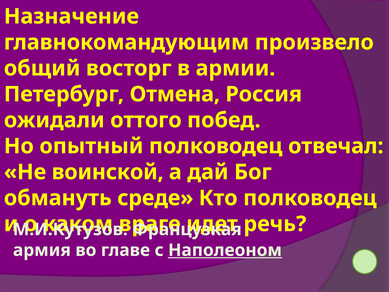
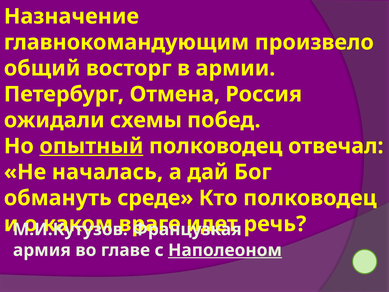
оттого: оттого -> схемы (146, 120)
опытный underline: none -> present (91, 146)
воинской: воинской -> началась (107, 172)
